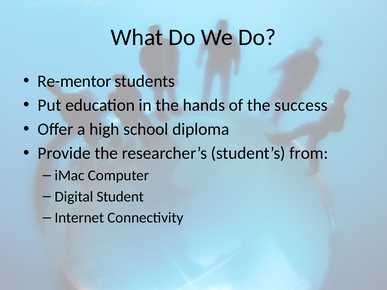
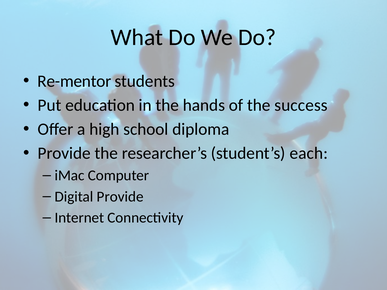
from: from -> each (309, 153)
Digital Student: Student -> Provide (120, 197)
